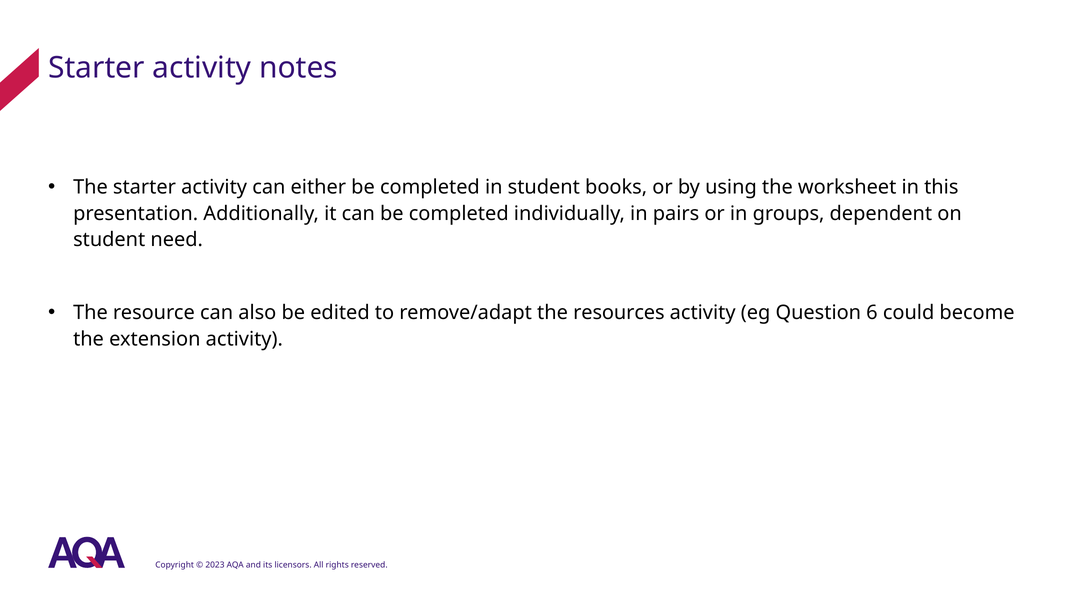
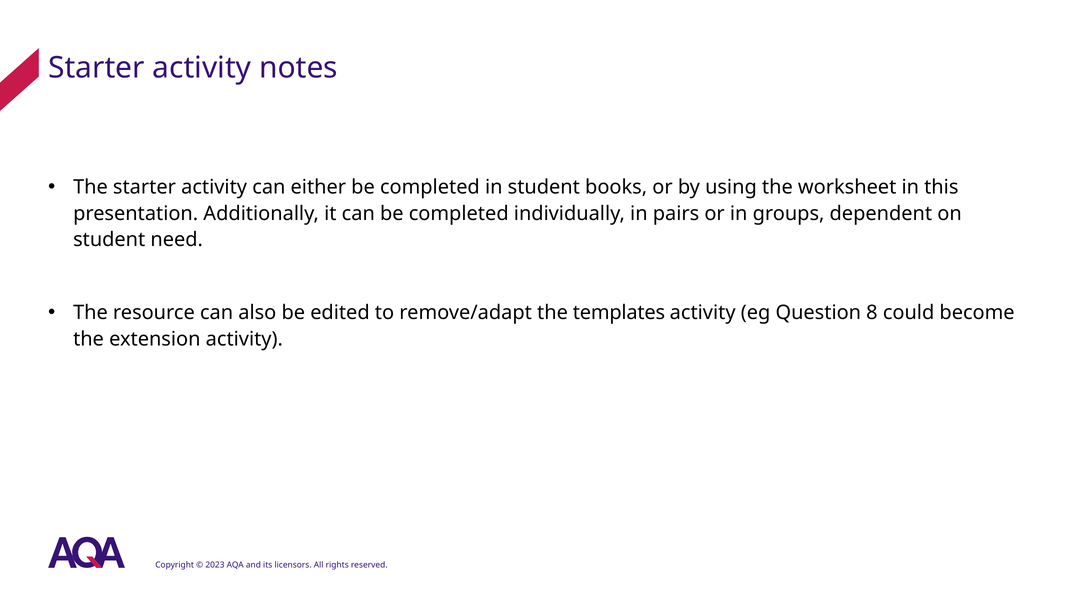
resources: resources -> templates (619, 313)
6: 6 -> 8 (872, 313)
